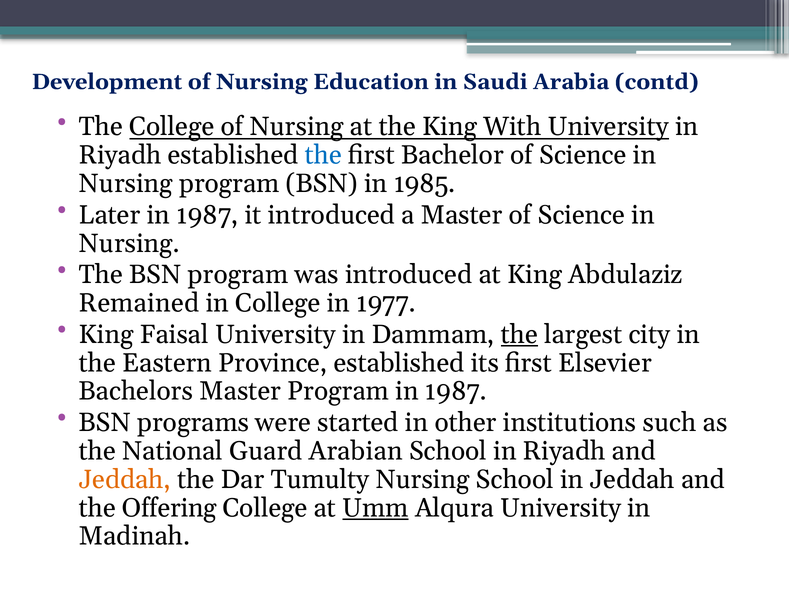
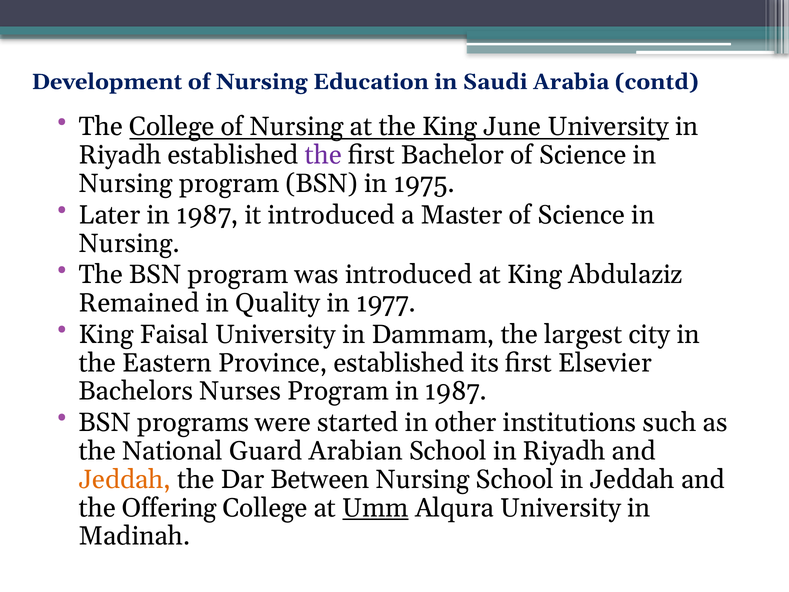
With: With -> June (512, 127)
the colour: blue -> purple (323, 155)
1985: 1985 -> 1975 (424, 184)
in College: College -> Quality (278, 303)
the underline: present -> none (519, 334)
Bachelors Master: Master -> Nurses (240, 391)
Tumulty: Tumulty -> Between (320, 479)
